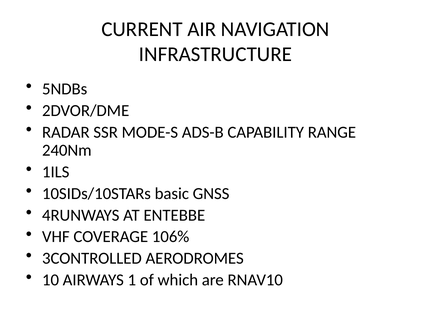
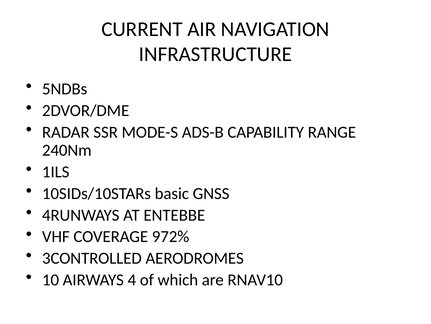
106%: 106% -> 972% (171, 236)
1: 1 -> 4 (132, 279)
